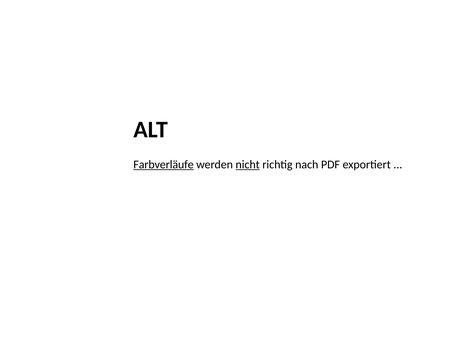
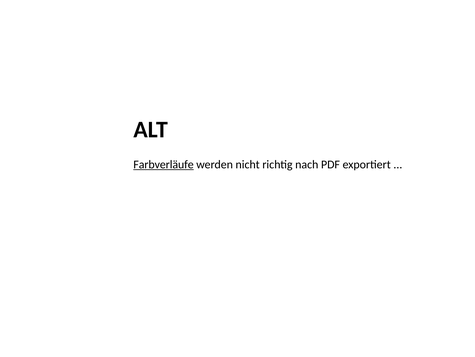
nicht underline: present -> none (248, 164)
